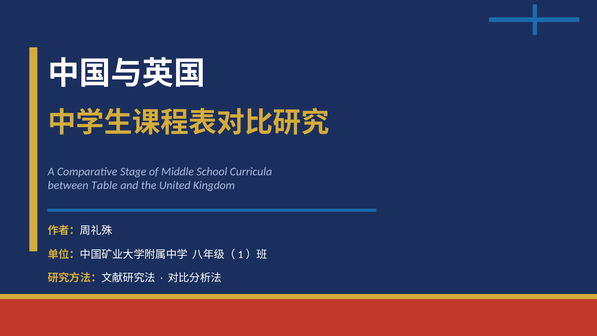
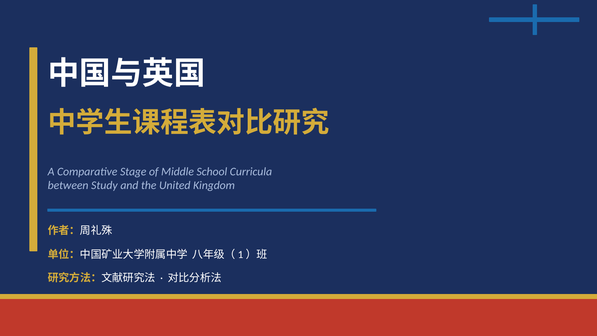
Table: Table -> Study (104, 185)
